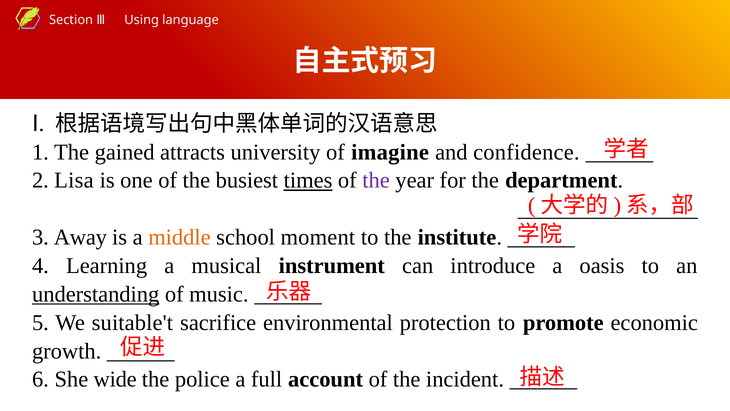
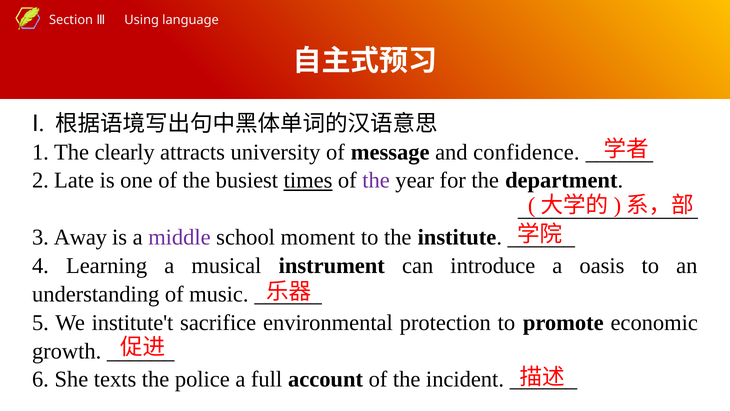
gained: gained -> clearly (125, 152)
imagine: imagine -> message (390, 152)
Lisa: Lisa -> Late (74, 180)
middle colour: orange -> purple (179, 237)
understanding underline: present -> none (96, 294)
suitable't: suitable't -> institute't (133, 322)
wide: wide -> texts (115, 379)
